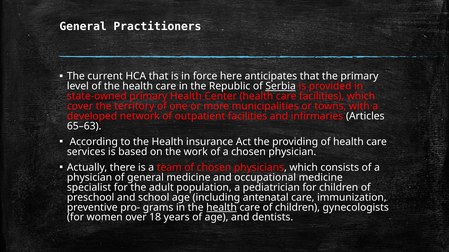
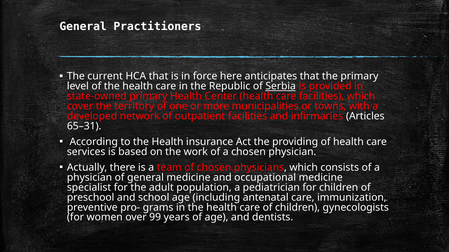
65–63: 65–63 -> 65–31 (84, 126)
health underline: present -> none (222, 208)
18: 18 -> 99 (155, 218)
